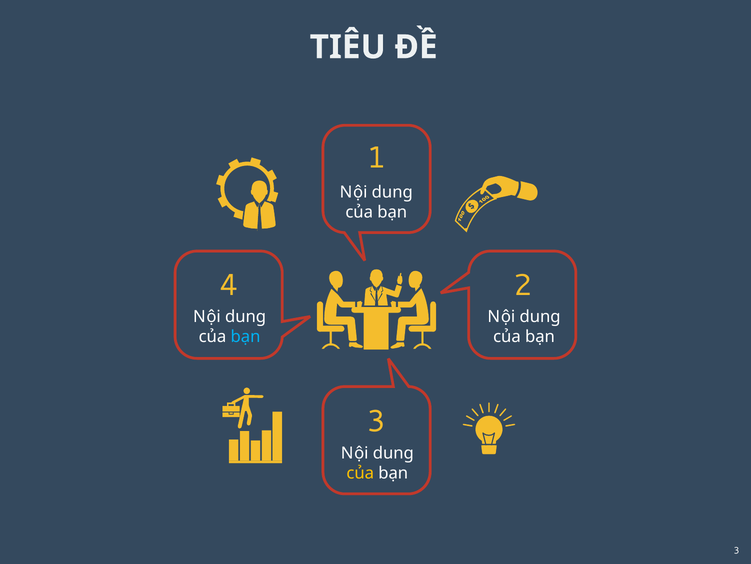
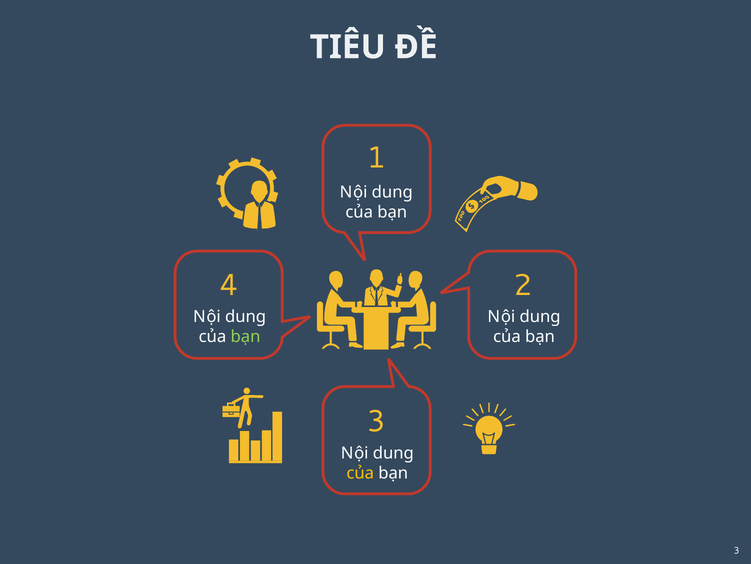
bạn colour: light blue -> light green (246, 336)
